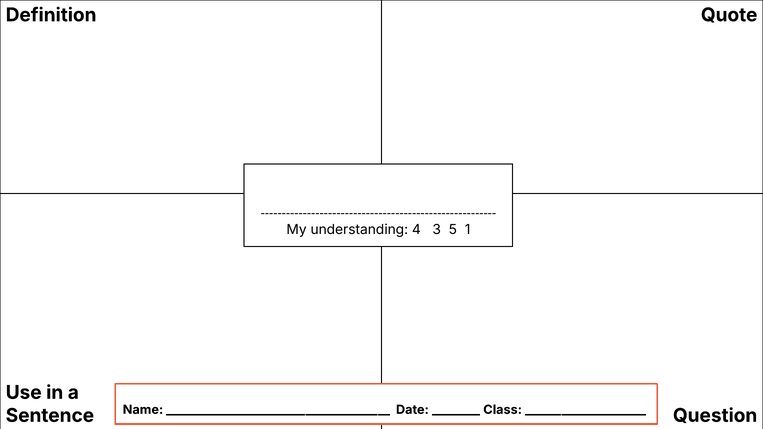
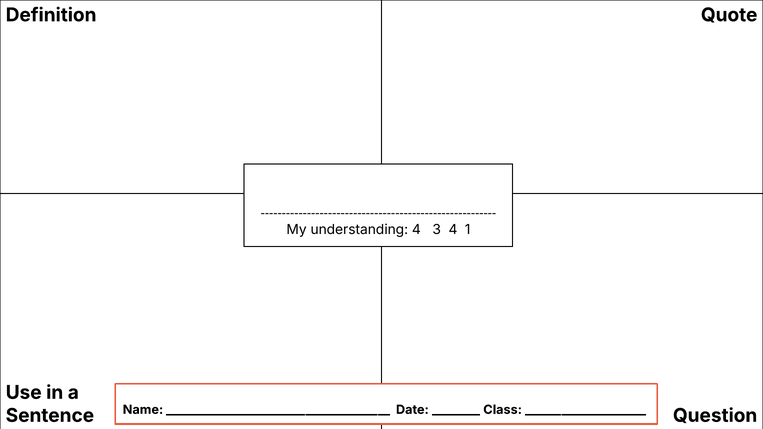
3 5: 5 -> 4 (453, 230)
